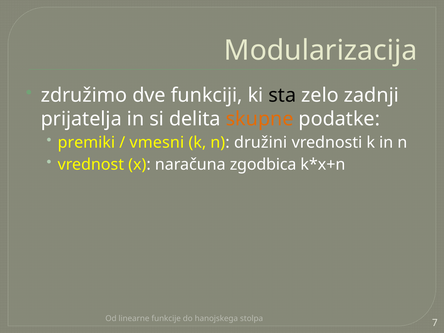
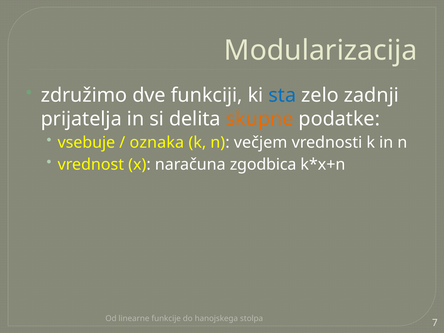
sta colour: black -> blue (282, 95)
premiki: premiki -> vsebuje (86, 143)
vmesni: vmesni -> oznaka (157, 143)
družini: družini -> večjem (261, 143)
